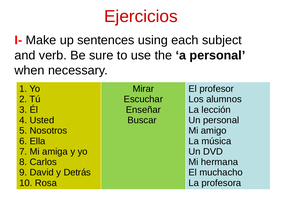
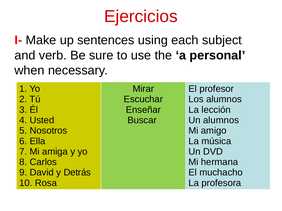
Un personal: personal -> alumnos (221, 120)
